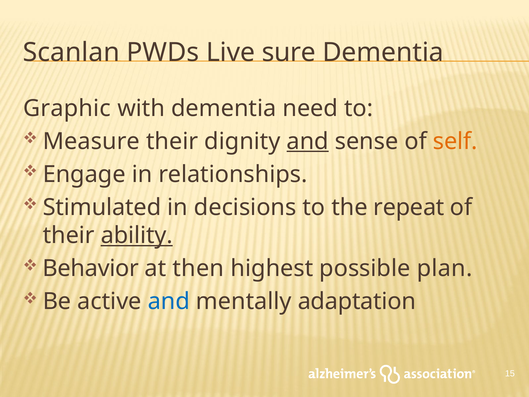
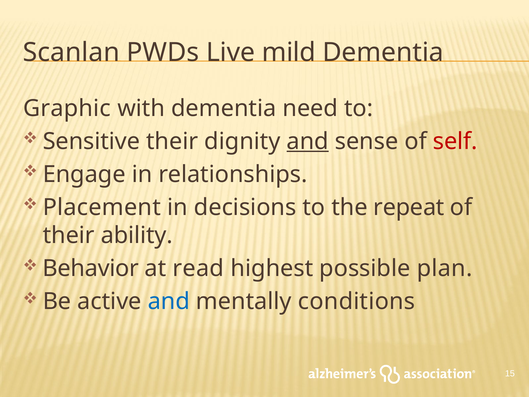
sure: sure -> mild (289, 53)
Measure: Measure -> Sensitive (91, 141)
self colour: orange -> red (455, 141)
Stimulated: Stimulated -> Placement (102, 207)
ability underline: present -> none (137, 235)
then: then -> read (198, 268)
adaptation: adaptation -> conditions (357, 301)
